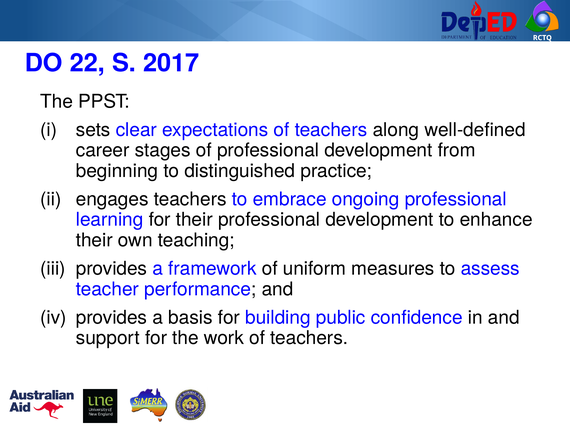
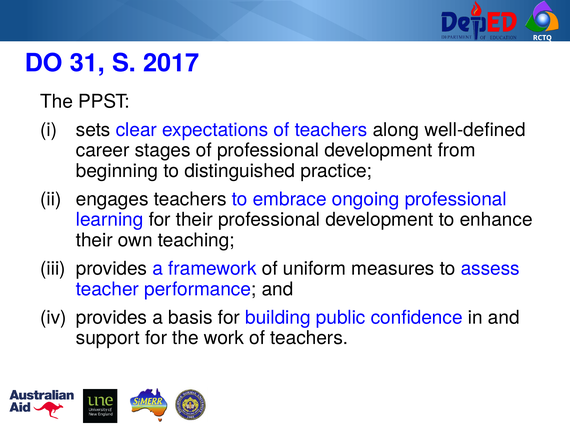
22: 22 -> 31 (87, 63)
